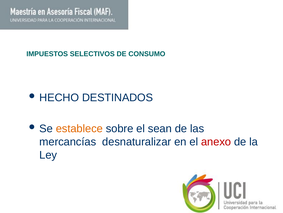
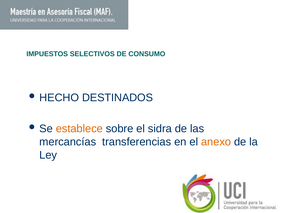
sean: sean -> sidra (160, 128)
desnaturalizar: desnaturalizar -> transferencias (137, 141)
anexo colour: red -> orange (216, 141)
